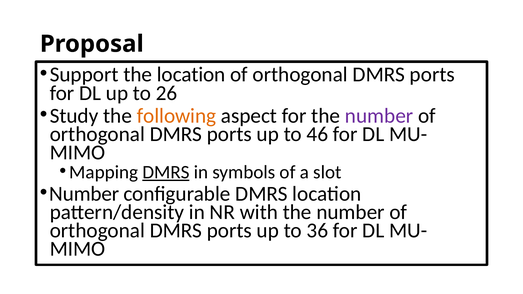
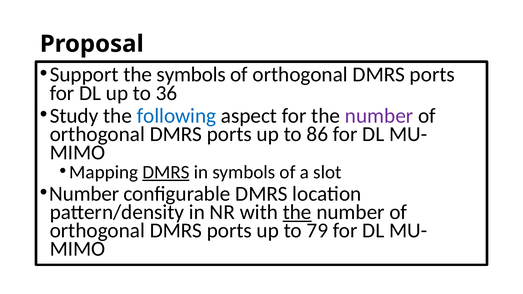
the location: location -> symbols (191, 75)
26: 26 -> 36 (167, 93)
following colour: orange -> blue (176, 116)
46: 46 -> 86 (317, 134)
the underline: none -> present (297, 212)
36: 36 -> 79 (317, 231)
